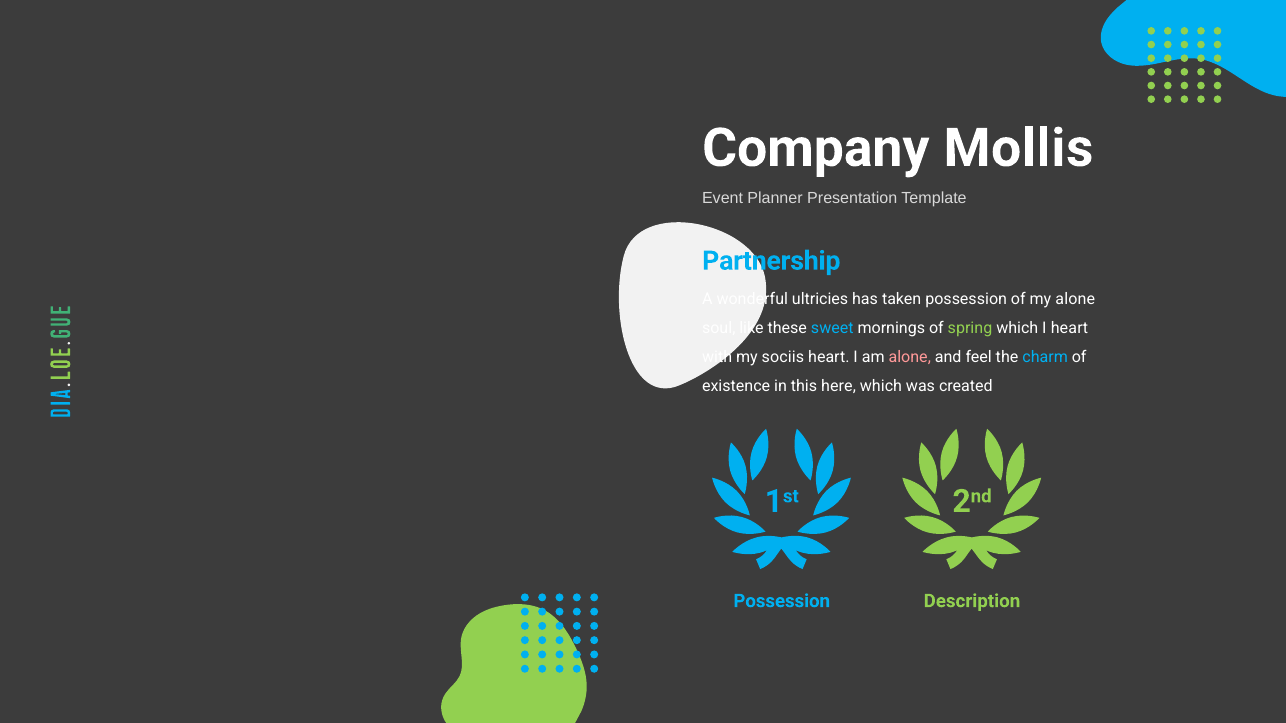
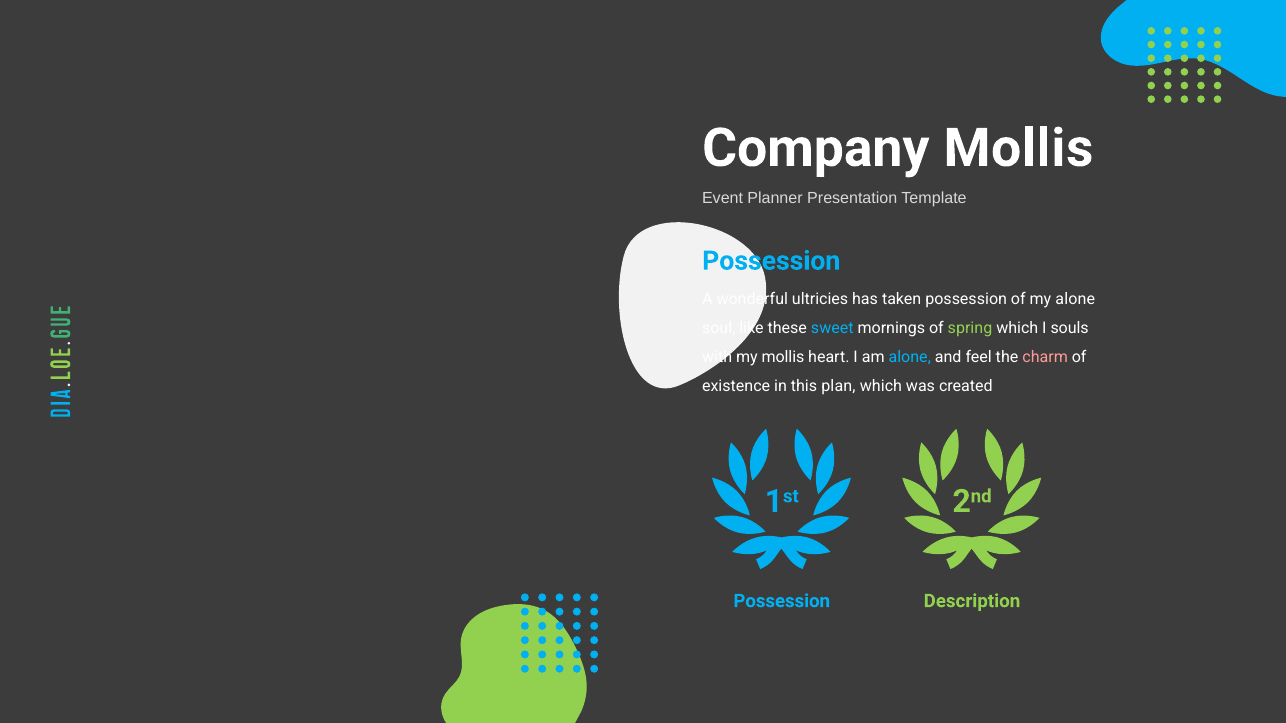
Partnership: Partnership -> Possession (771, 261)
I heart: heart -> souls (1070, 328)
my sociis: sociis -> mollis (783, 357)
alone colour: pink -> light blue (910, 357)
charm colour: light blue -> pink (1045, 357)
here: here -> plan (838, 386)
